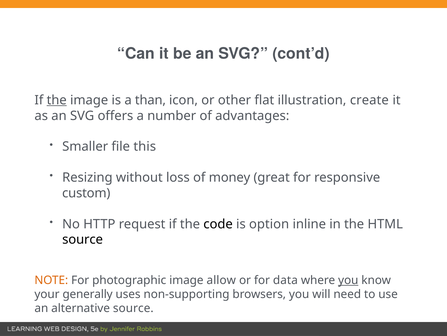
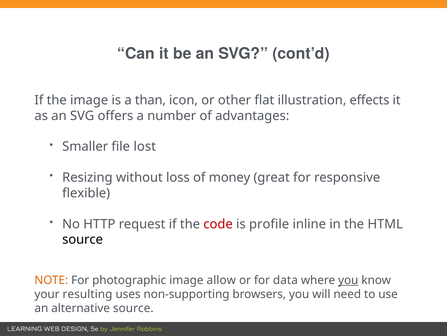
the underline: present -> none (57, 100)
create: create -> effects (369, 100)
this: this -> lost (145, 146)
custom: custom -> flexible (86, 193)
code colour: black -> red (218, 224)
option: option -> profile (269, 224)
generally: generally -> resulting (87, 294)
